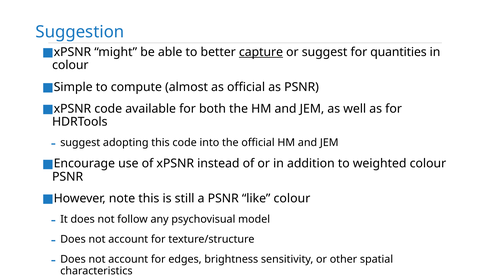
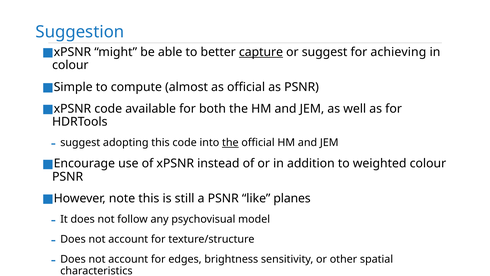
quantities: quantities -> achieving (398, 52)
the underline: none -> present (230, 143)
like colour: colour -> planes (292, 198)
